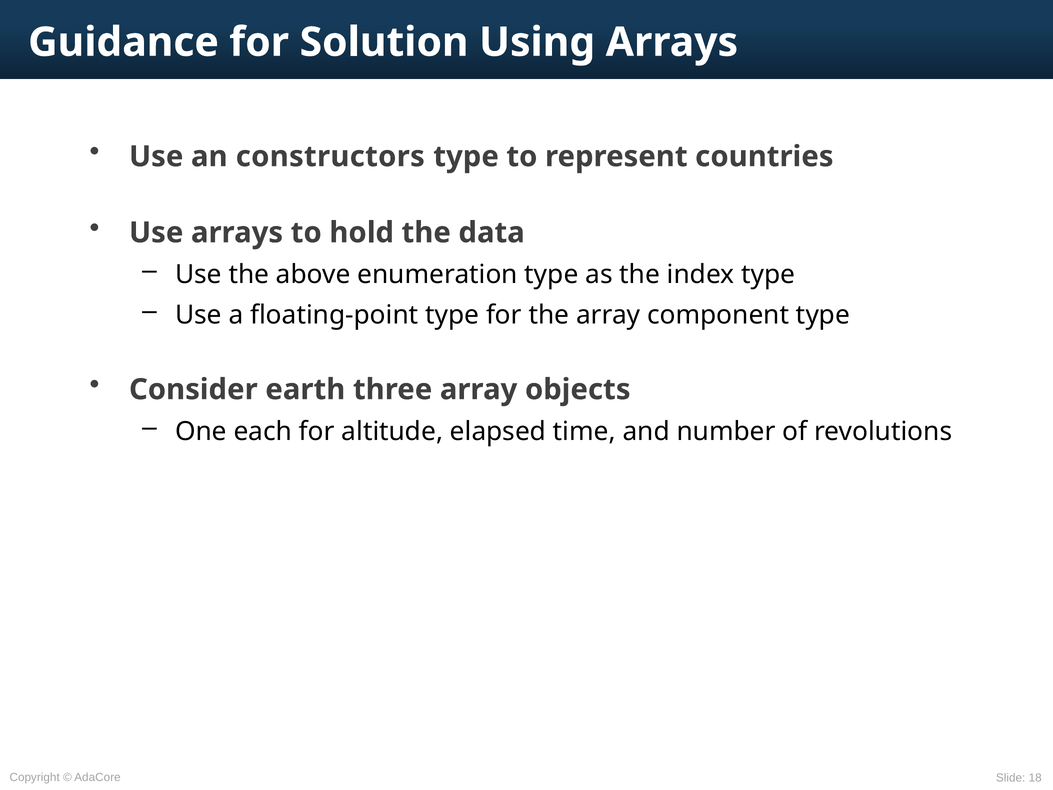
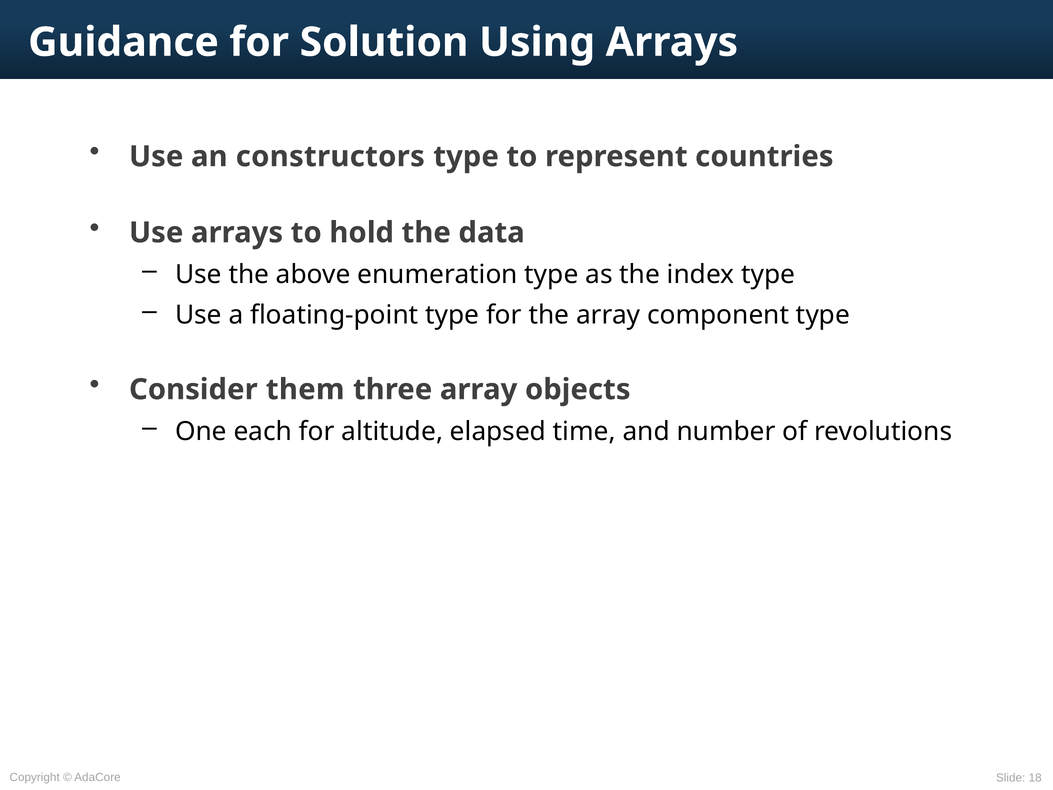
earth: earth -> them (305, 389)
